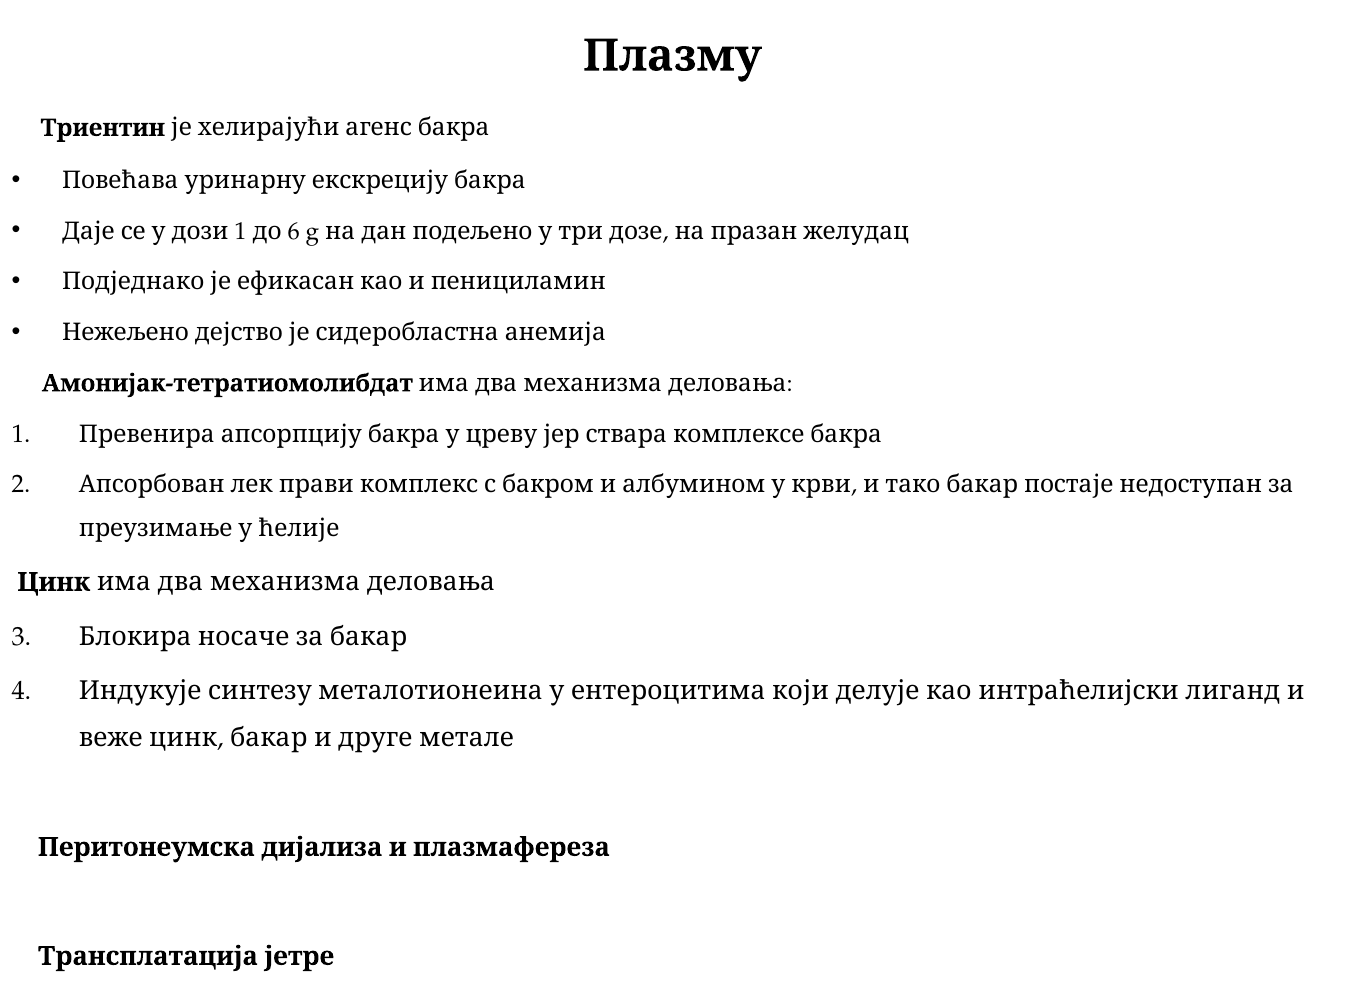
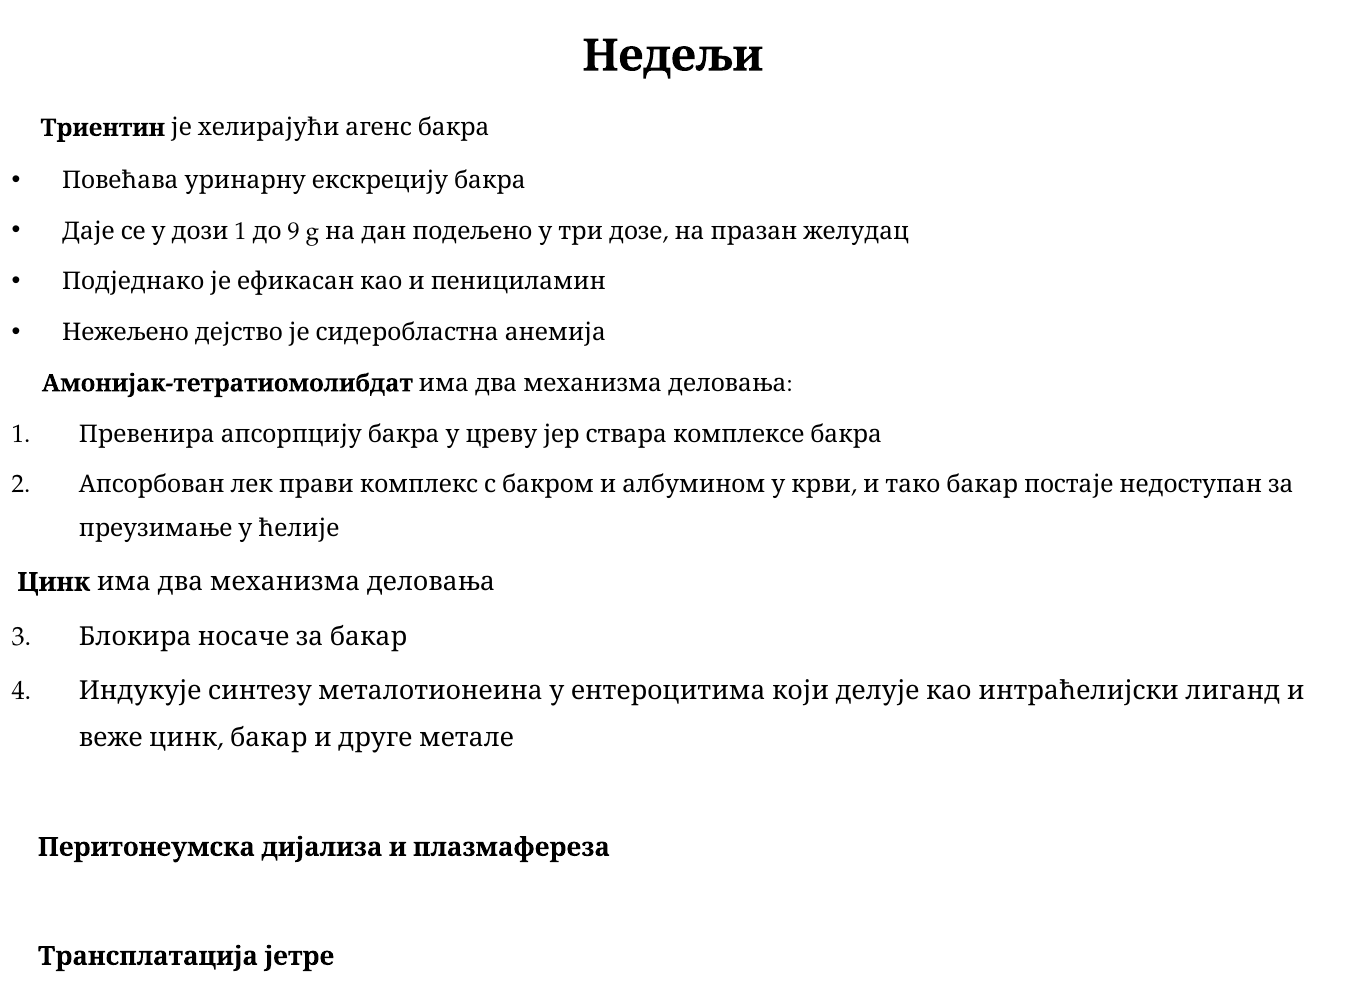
Плазму: Плазму -> Недељи (673, 56)
6: 6 -> 9 (294, 231)
